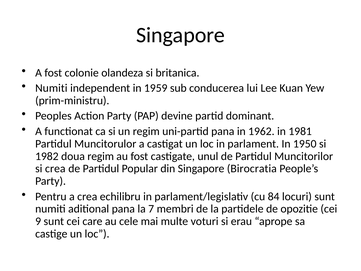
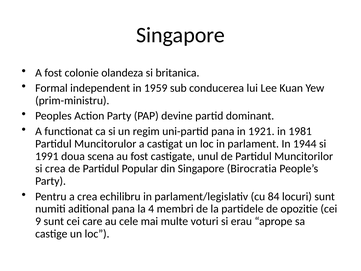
Numiti: Numiti -> Formal (51, 88)
1962: 1962 -> 1921 (261, 131)
1950: 1950 -> 1944 (305, 144)
1982: 1982 -> 1991 (47, 156)
doua regim: regim -> scena (101, 156)
7: 7 -> 4 (151, 209)
